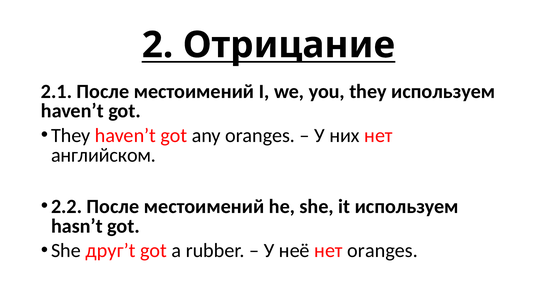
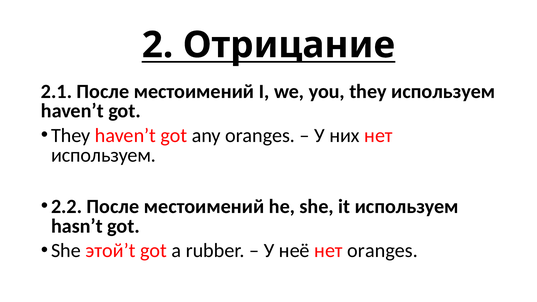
английском: английском -> используем (104, 155)
друг’t: друг’t -> этой’t (111, 251)
